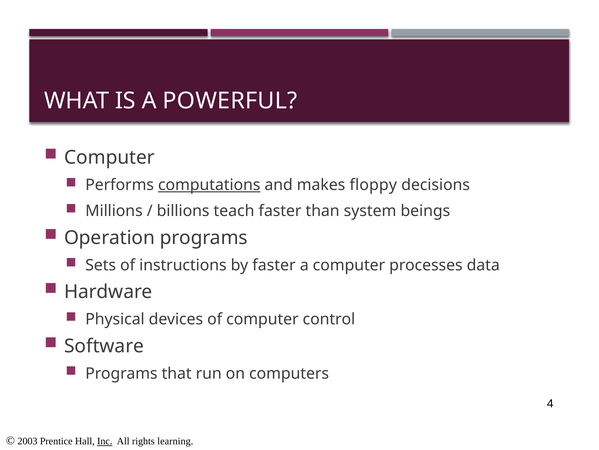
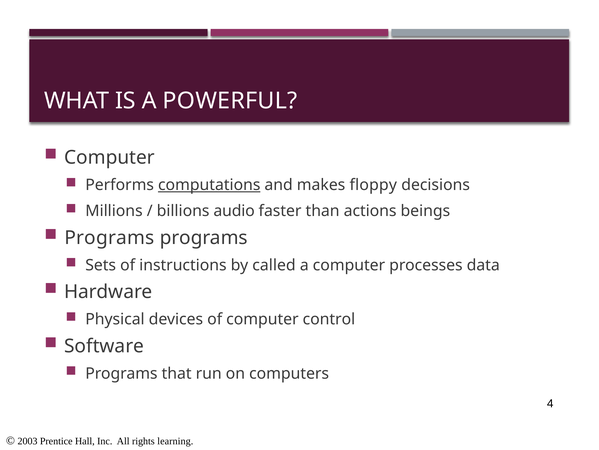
teach: teach -> audio (234, 211)
system: system -> actions (370, 211)
Operation: Operation -> Programs (109, 237)
by faster: faster -> called (274, 265)
Inc underline: present -> none (105, 441)
